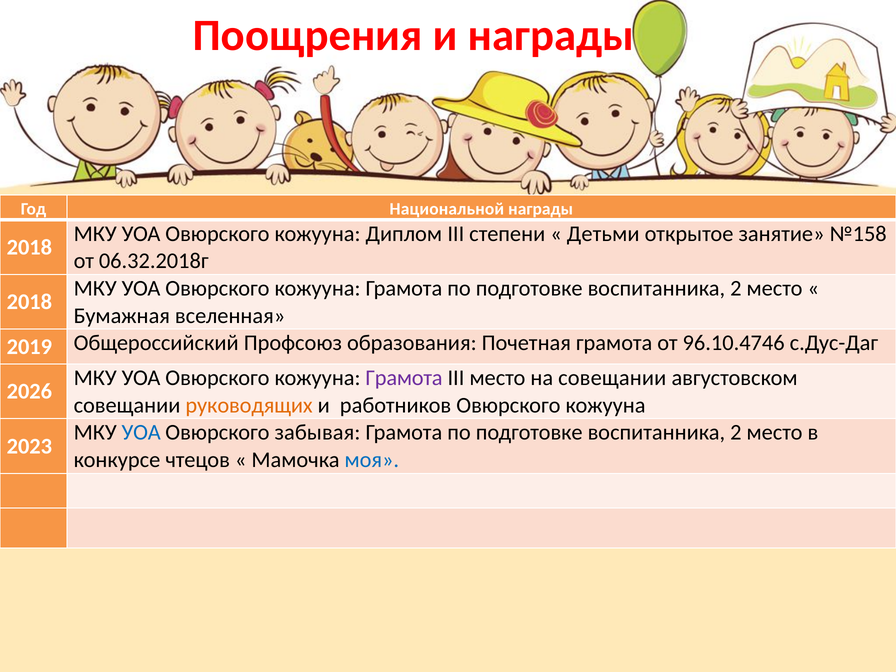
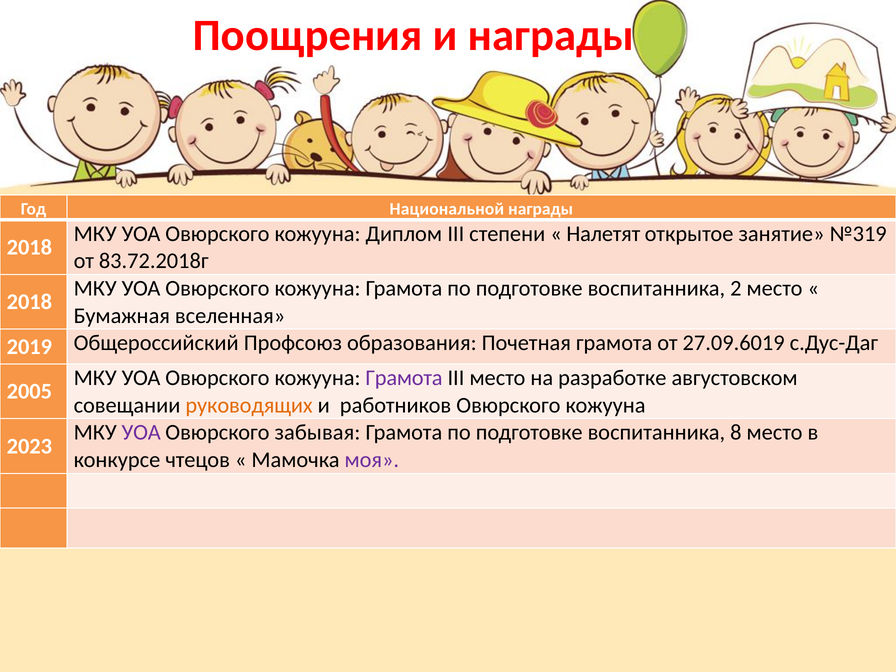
Детьми: Детьми -> Налетят (603, 234)
№158: №158 -> №319 (858, 234)
06.32.2018г: 06.32.2018г -> 83.72.2018г (154, 261)
96.10.4746: 96.10.4746 -> 27.09.6019 (734, 343)
на совещании: совещании -> разработке (612, 378)
2026: 2026 -> 2005 (29, 392)
УОА colour: blue -> purple (141, 433)
2: 2 -> 8 (736, 433)
моя colour: blue -> purple (372, 460)
